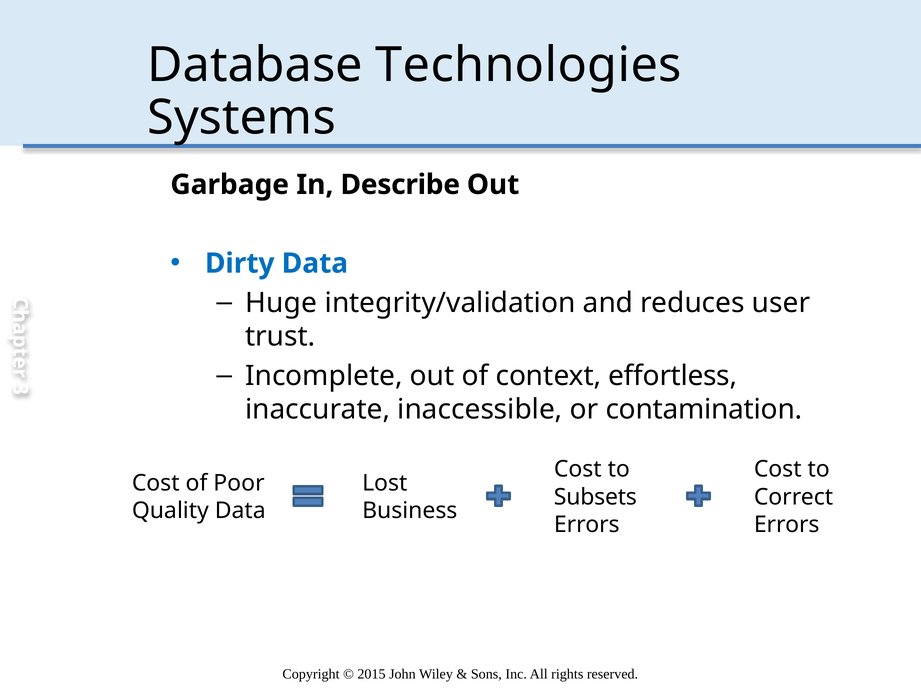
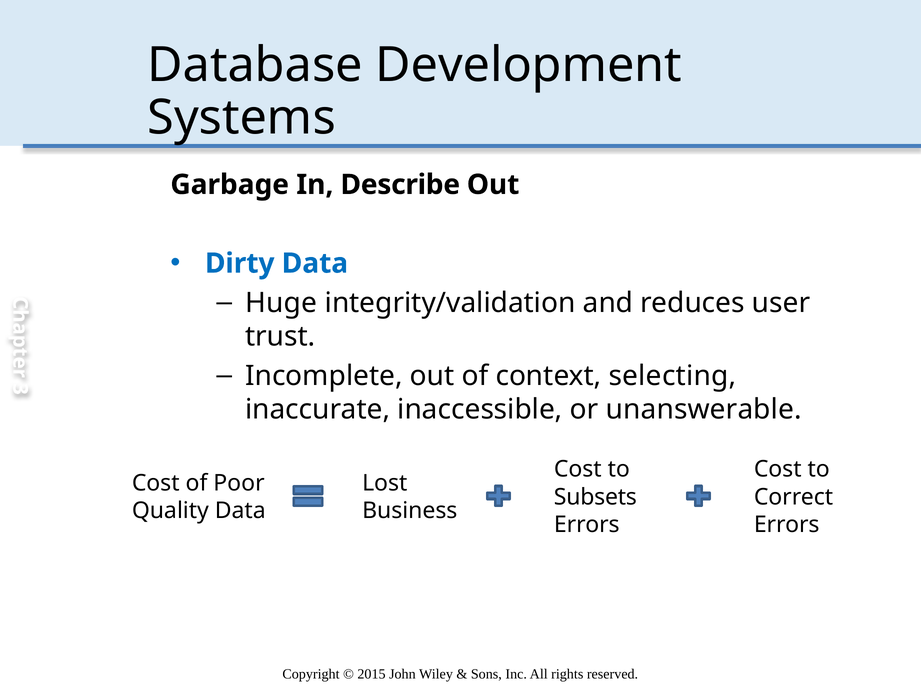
Technologies: Technologies -> Development (529, 65)
effortless: effortless -> selecting (673, 376)
contamination: contamination -> unanswerable (704, 409)
